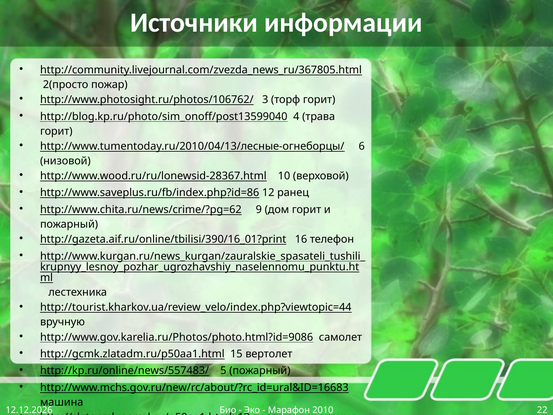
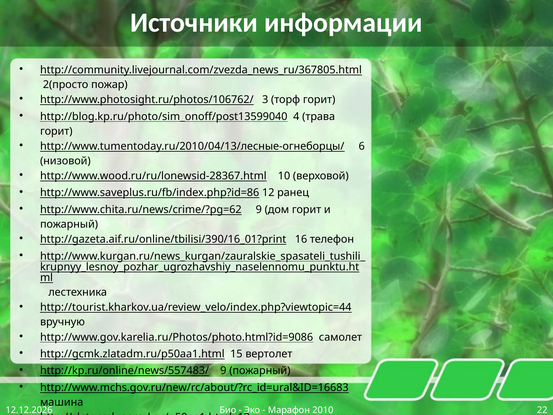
http://kp.ru/online/news/557483/ 5: 5 -> 9 (223, 371)
